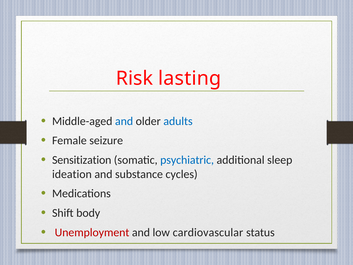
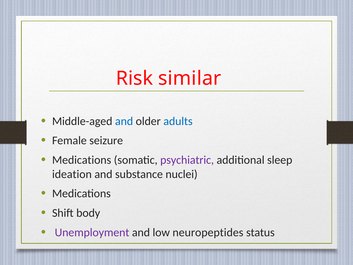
lasting: lasting -> similar (190, 78)
Sensitization: Sensitization -> Medications (82, 160)
psychiatric colour: blue -> purple (187, 160)
cycles: cycles -> nuclei (182, 174)
Unemployment colour: red -> purple (92, 232)
cardiovascular: cardiovascular -> neuropeptides (208, 232)
